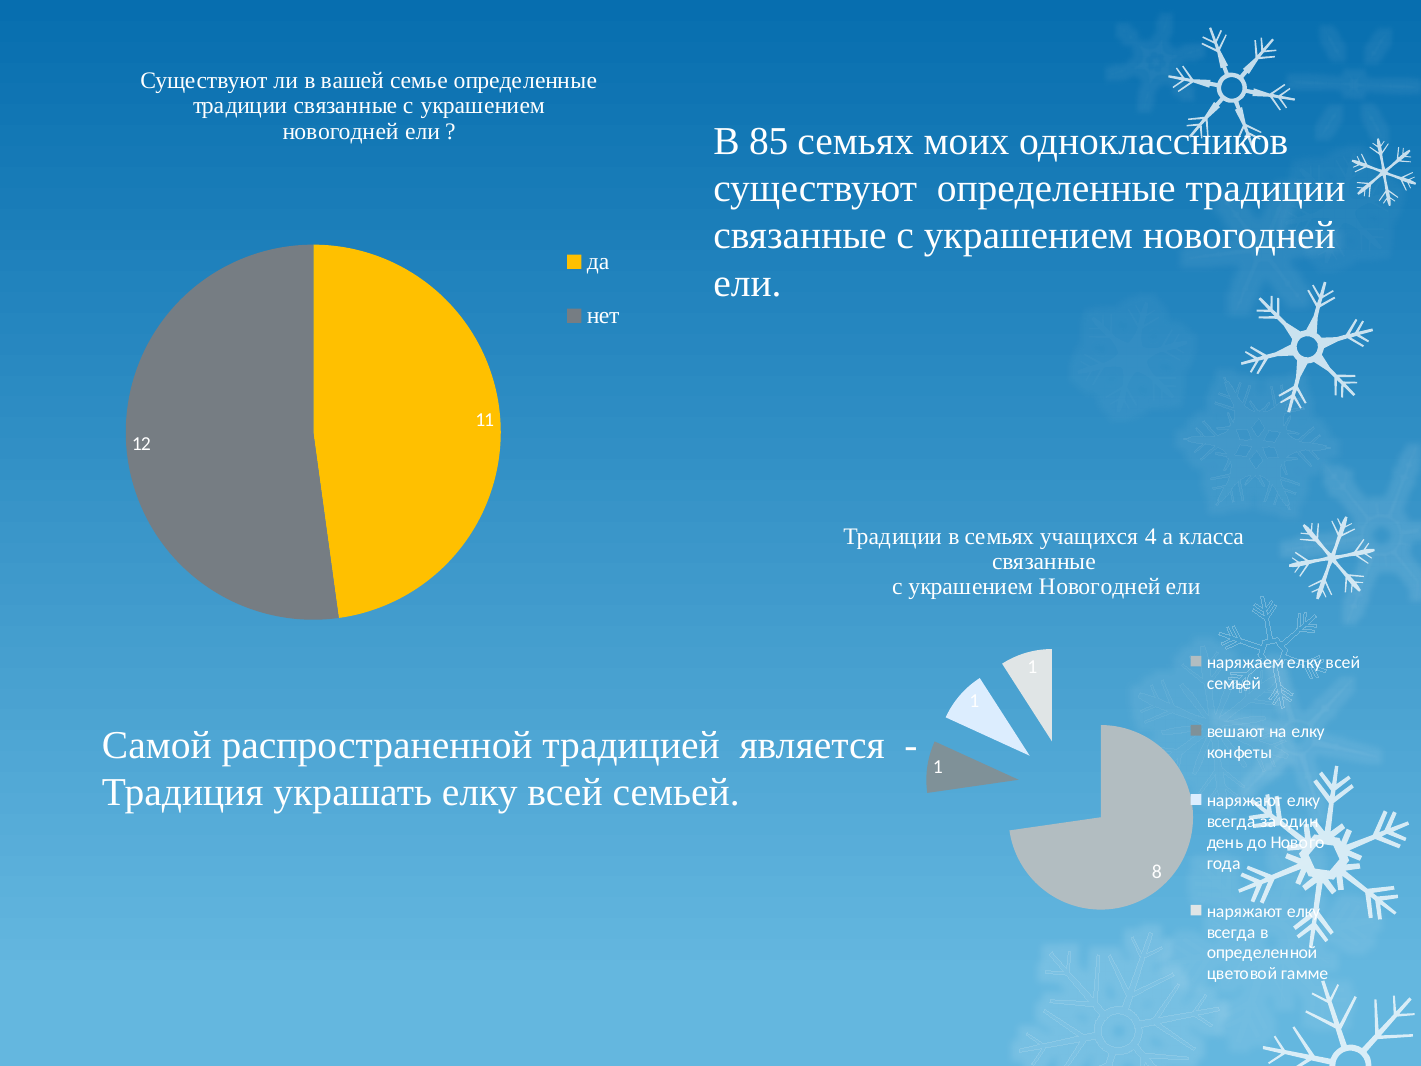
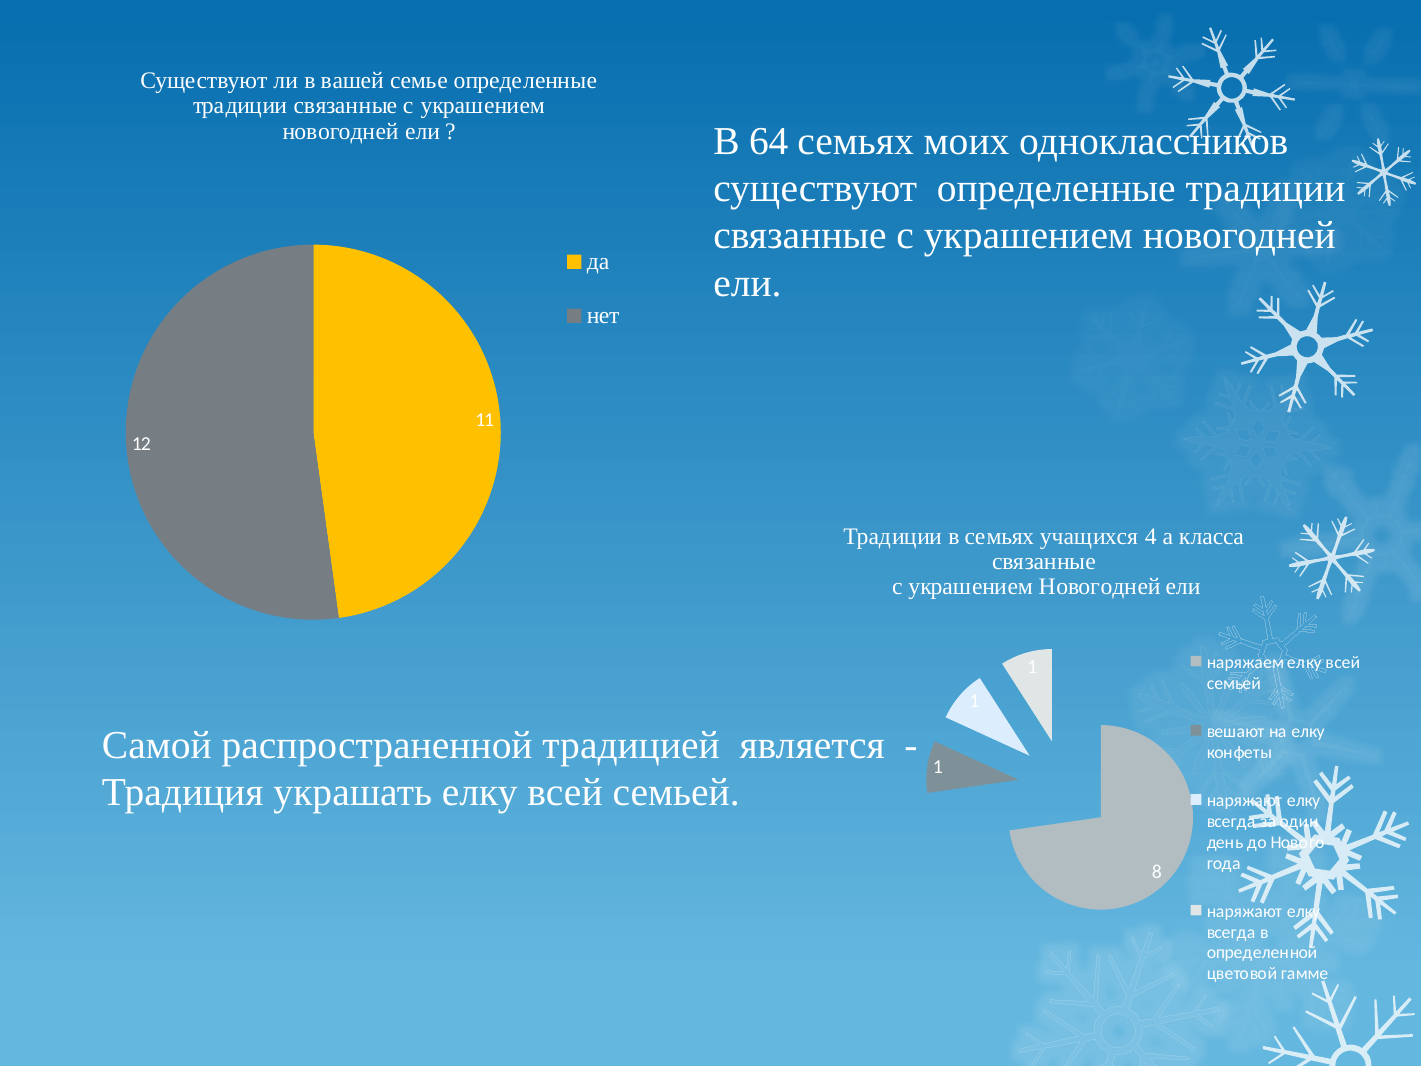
85: 85 -> 64 (769, 141)
